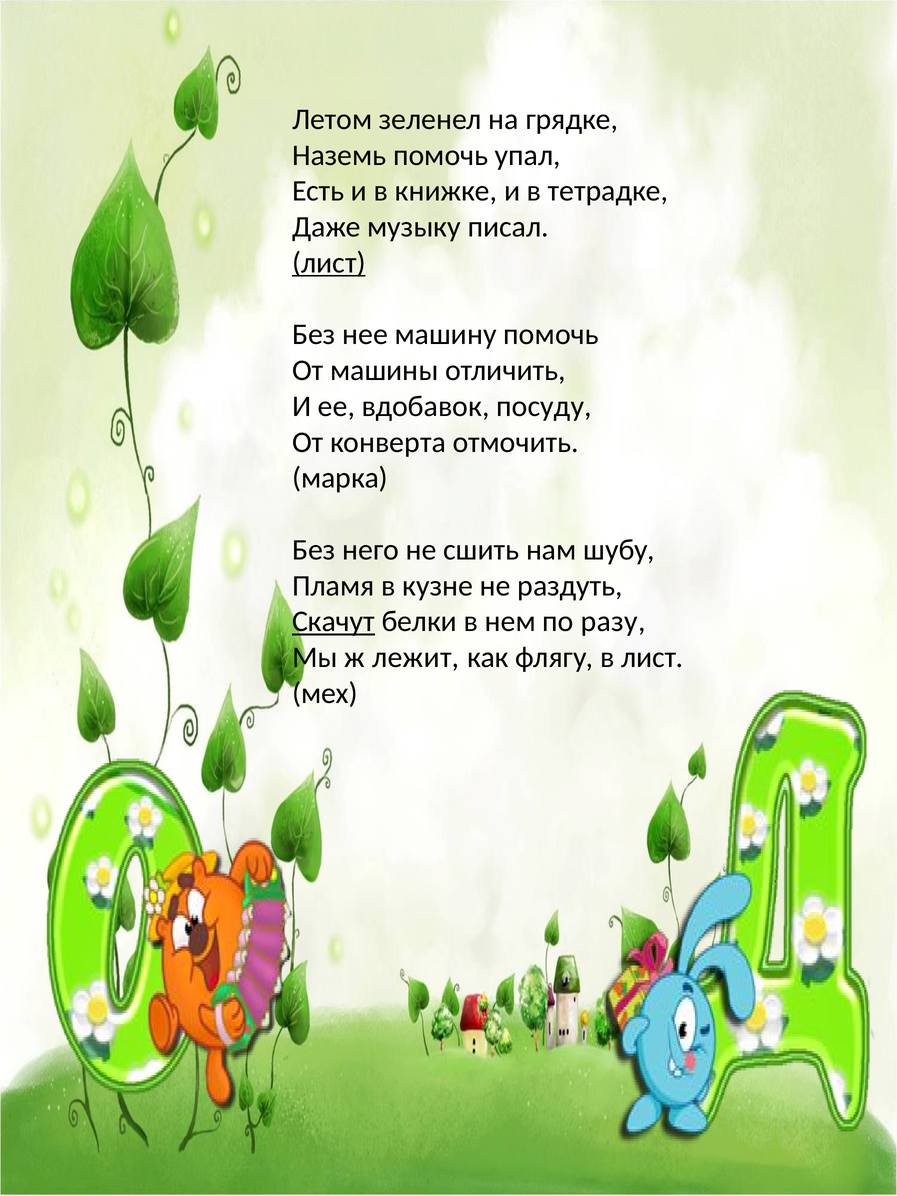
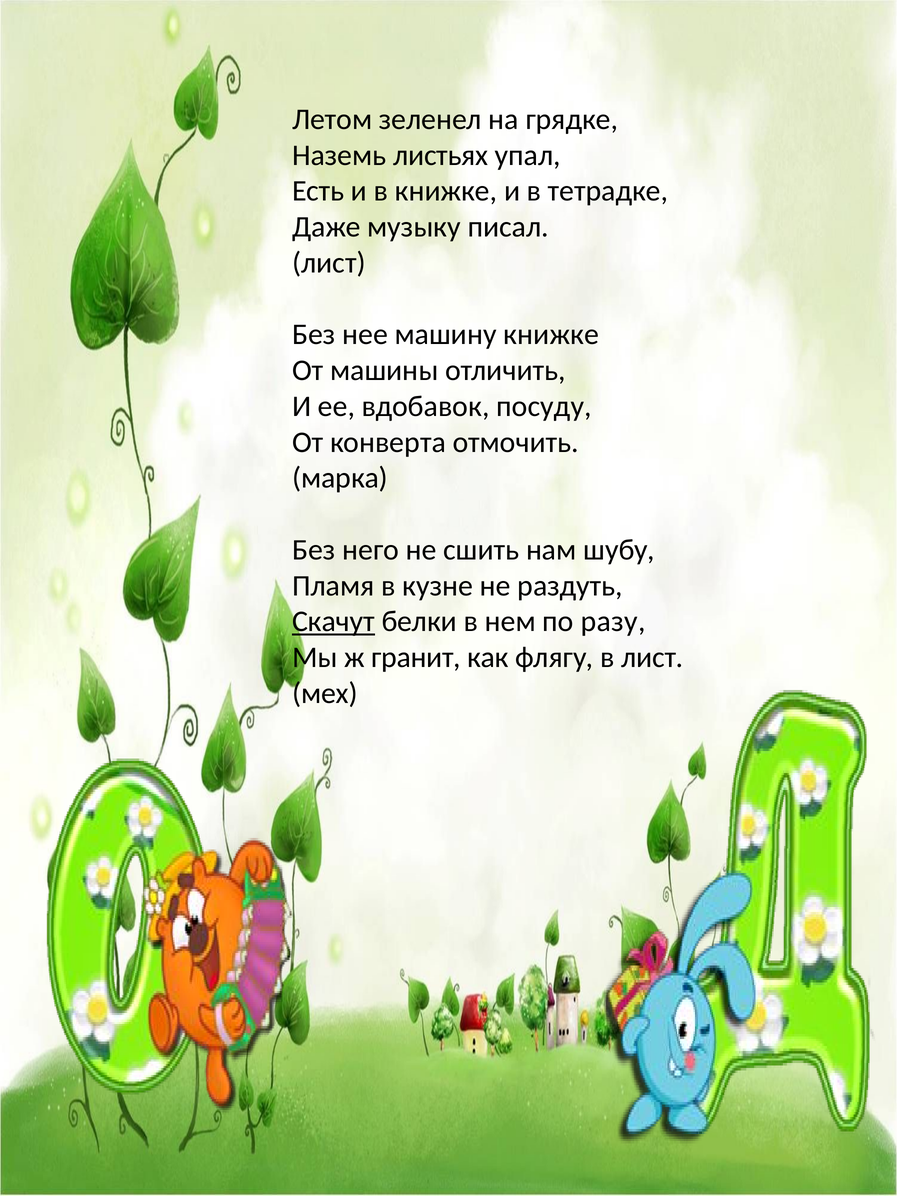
Наземь помочь: помочь -> листьях (441, 155)
лист underline: present -> none (329, 263)
машину помочь: помочь -> книжке (551, 335)
лежит: лежит -> гранит (416, 657)
